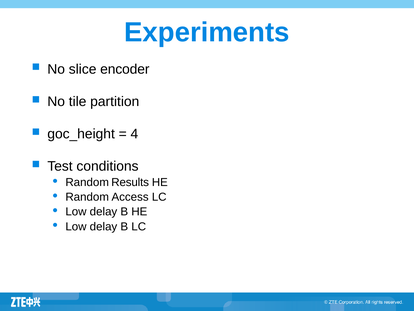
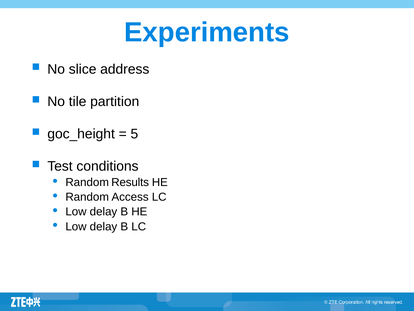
encoder: encoder -> address (125, 69)
4: 4 -> 5 (134, 134)
